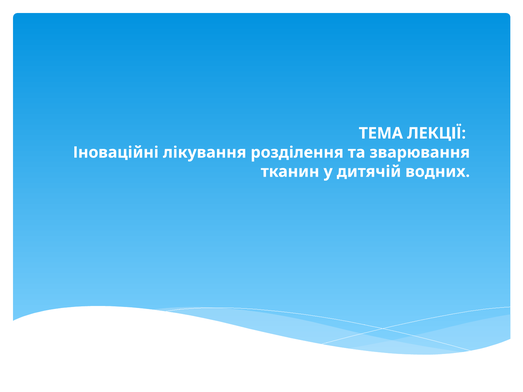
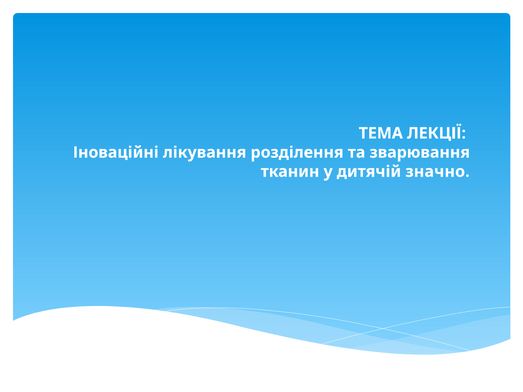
водних: водних -> значно (438, 172)
